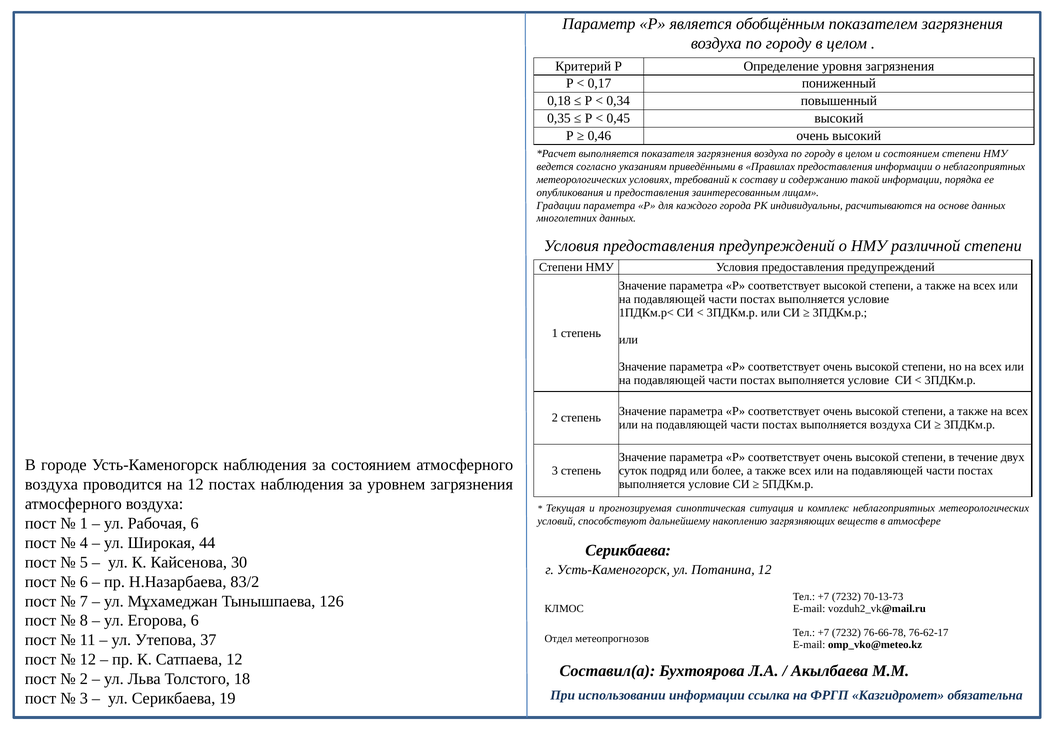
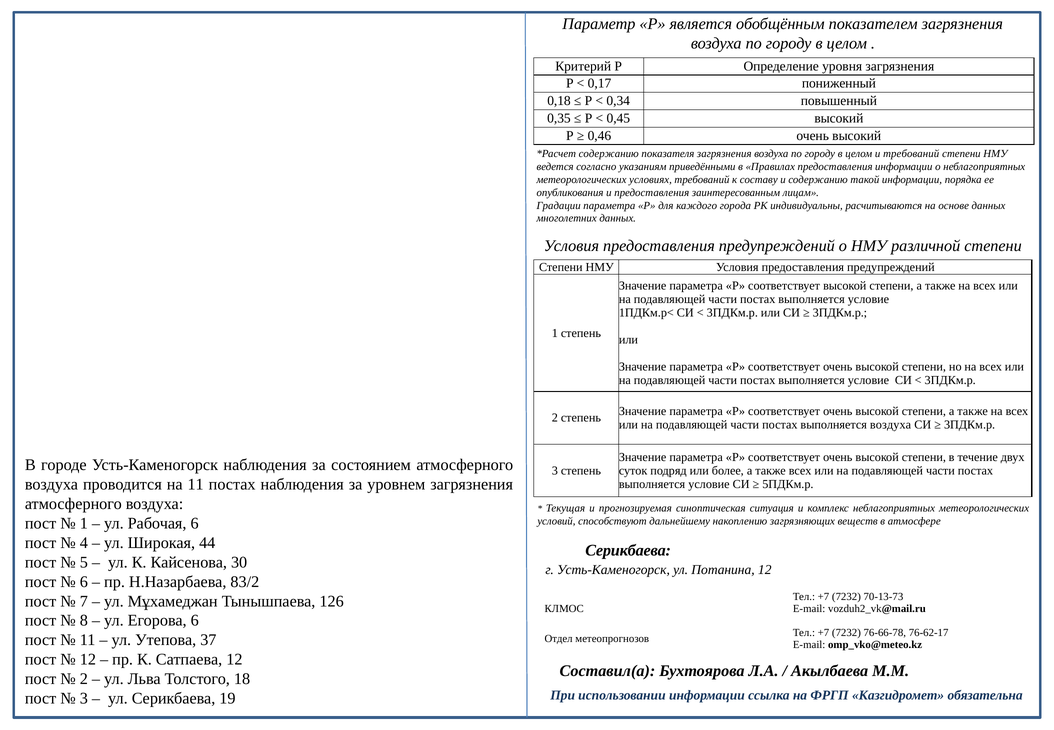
выполняется: выполняется -> содержанию (609, 154)
и состоянием: состоянием -> требований (911, 154)
на 12: 12 -> 11 (196, 484)
